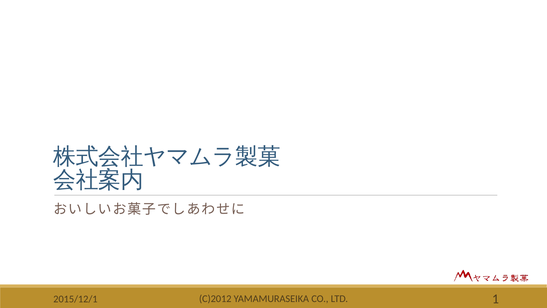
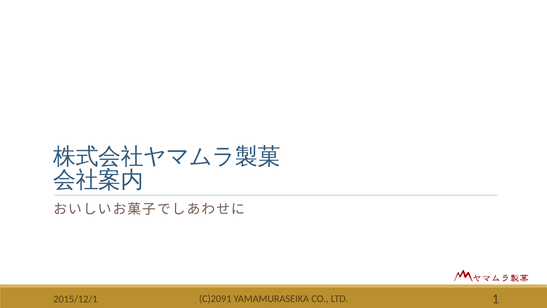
C)2012: C)2012 -> C)2091 (215, 299)
